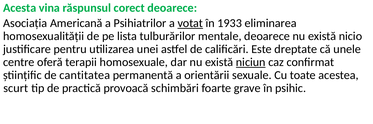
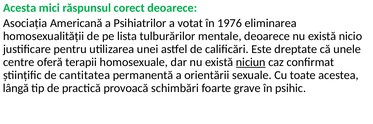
vina: vina -> mici (49, 8)
votat underline: present -> none (190, 23)
1933: 1933 -> 1976 (230, 23)
scurt: scurt -> lângă (16, 88)
